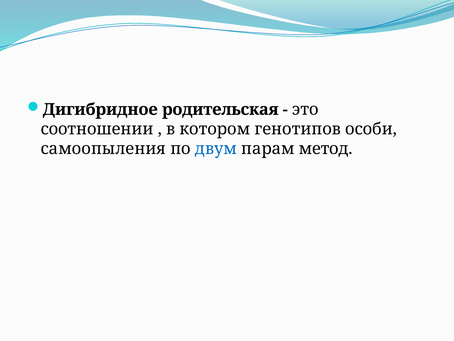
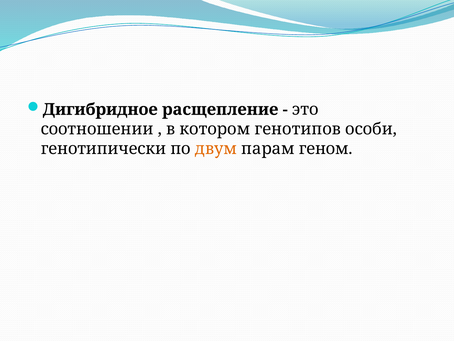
родительская: родительская -> расщепление (220, 109)
самоопыления: самоопыления -> генотипически (103, 149)
двум colour: blue -> orange (216, 149)
метод: метод -> геном (326, 149)
